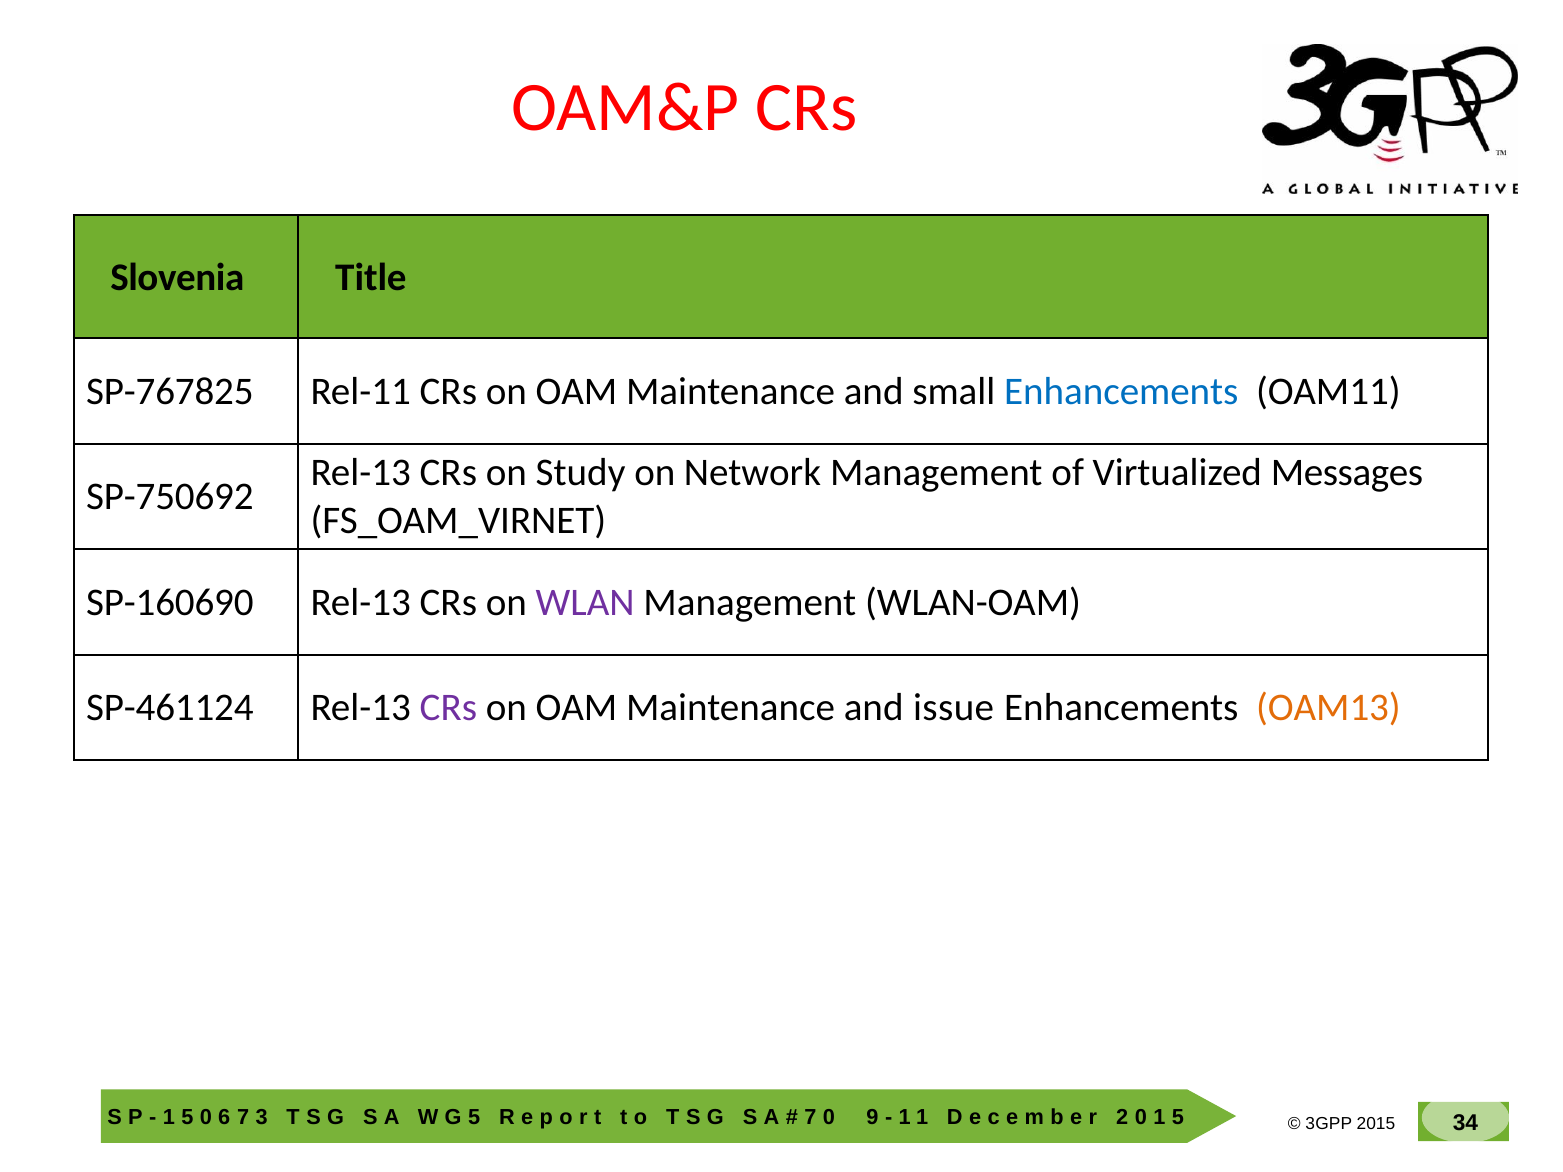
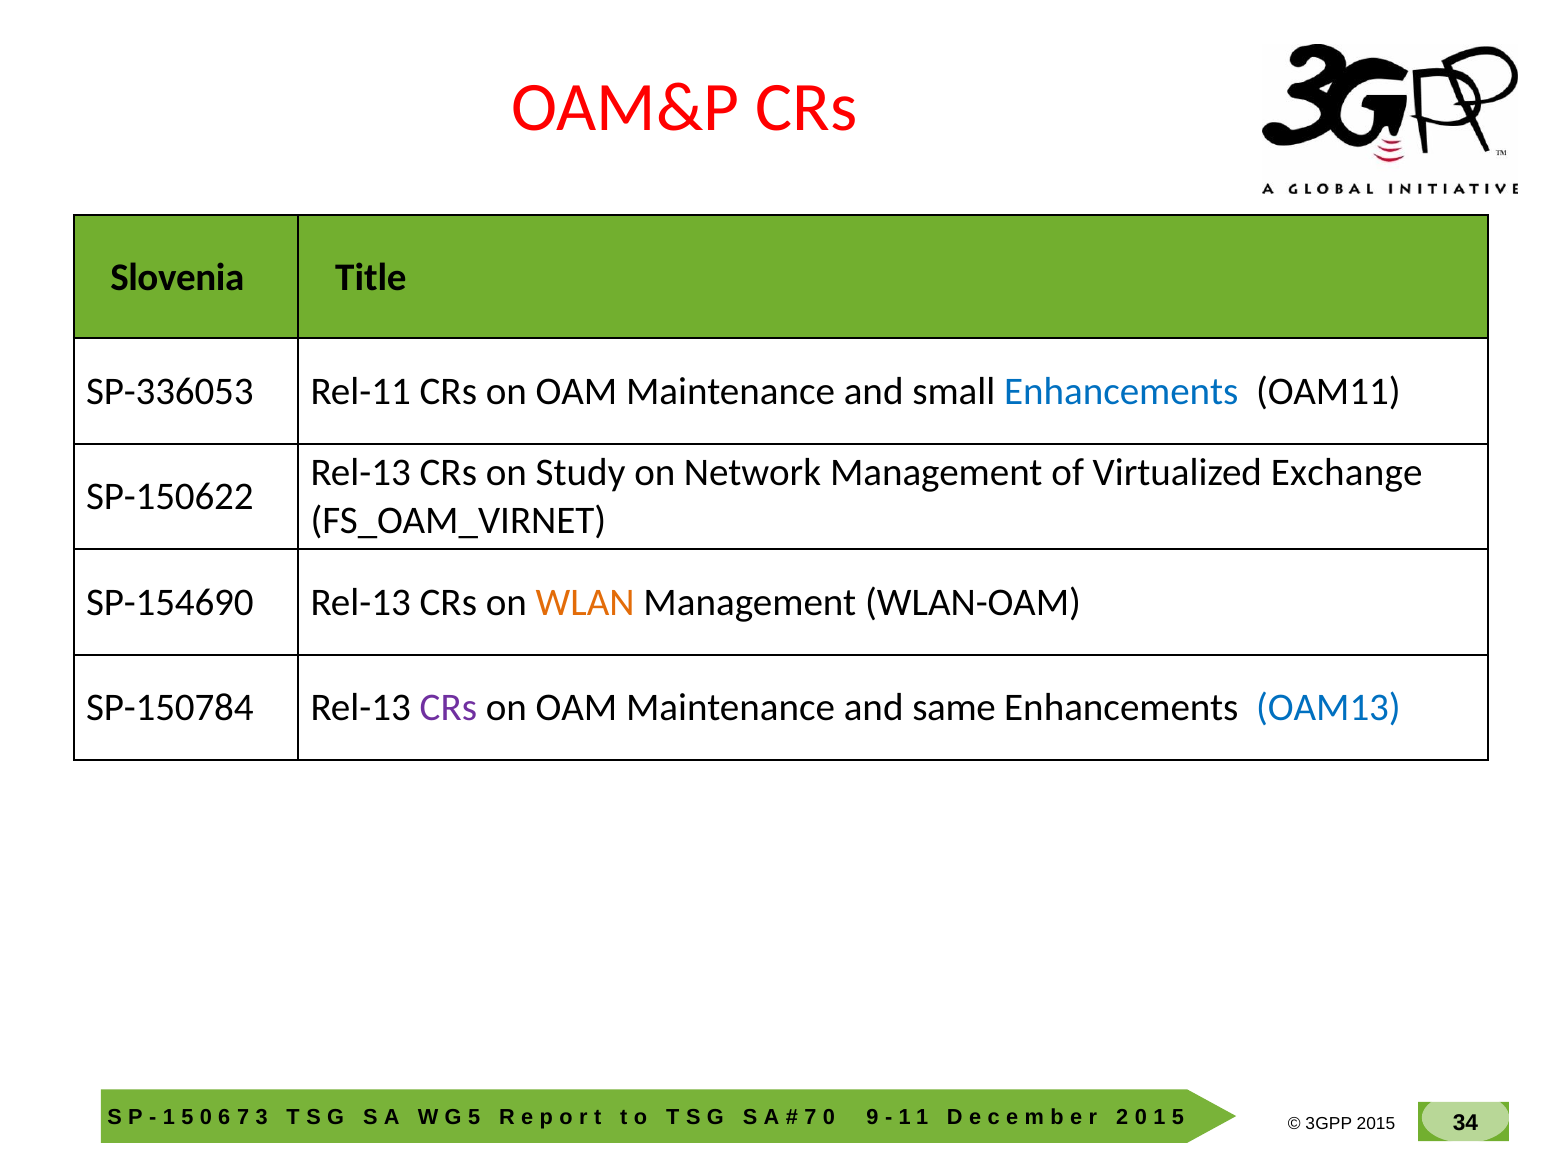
SP-767825: SP-767825 -> SP-336053 (170, 391)
Messages: Messages -> Exchange (1347, 473)
SP-750692: SP-750692 -> SP-150622 (170, 497)
SP-160690: SP-160690 -> SP-154690 (170, 603)
WLAN colour: purple -> orange (585, 603)
SP-461124: SP-461124 -> SP-150784 (170, 708)
issue: issue -> same (954, 708)
OAM13 colour: orange -> blue (1328, 708)
